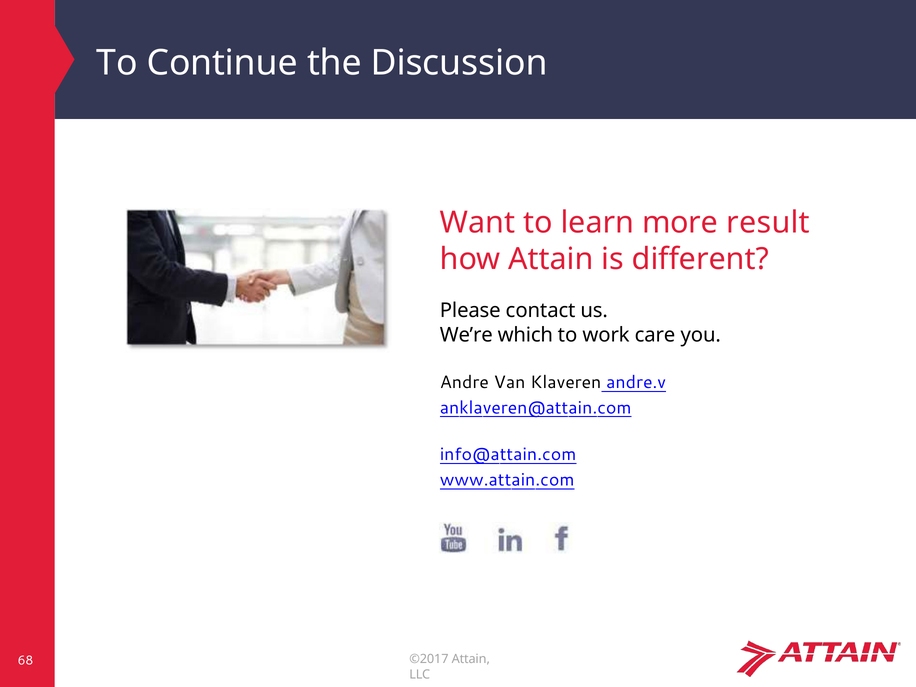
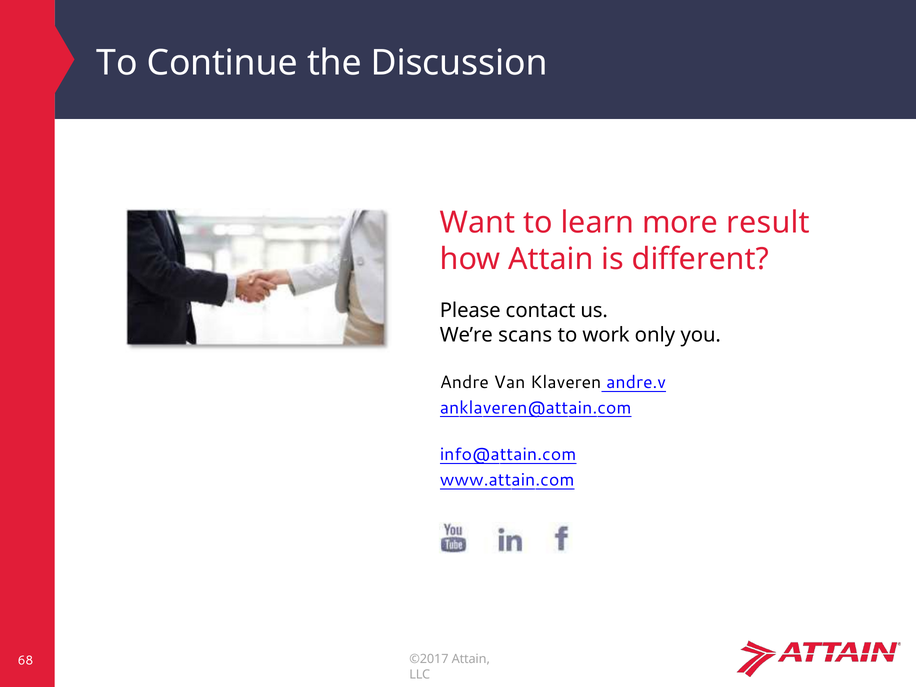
which: which -> scans (525, 335)
care: care -> only (655, 335)
